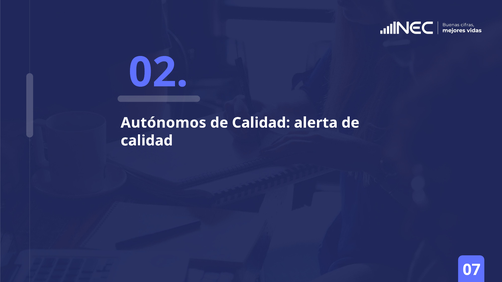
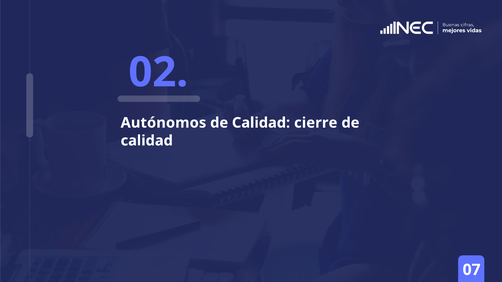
alerta: alerta -> cierre (316, 123)
